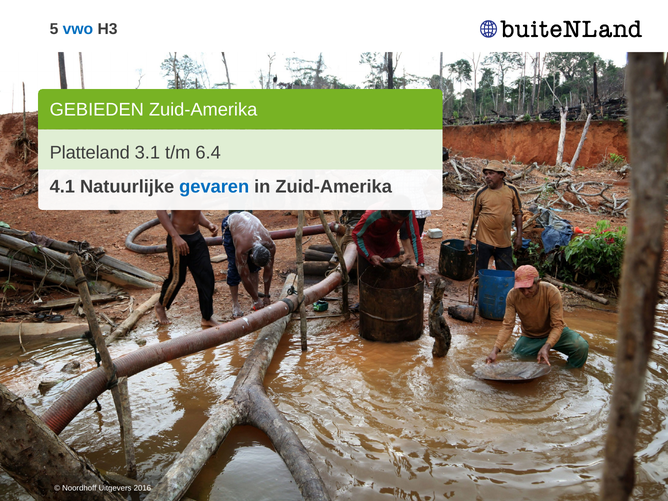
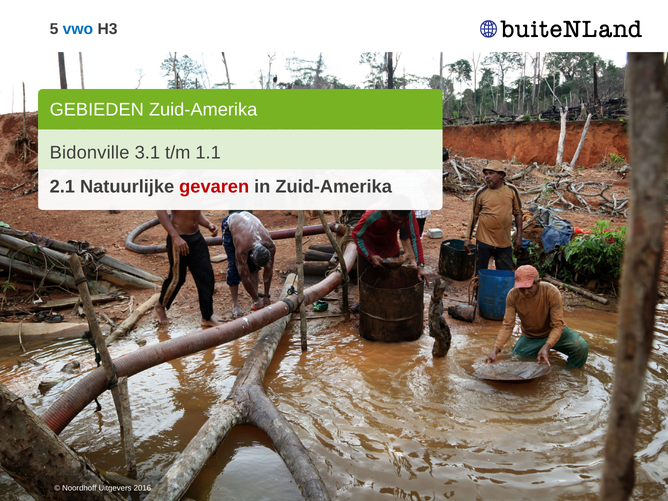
Platteland: Platteland -> Bidonville (90, 153)
6.4: 6.4 -> 1.1 (208, 153)
4.1: 4.1 -> 2.1 (62, 187)
gevaren colour: blue -> red (214, 187)
